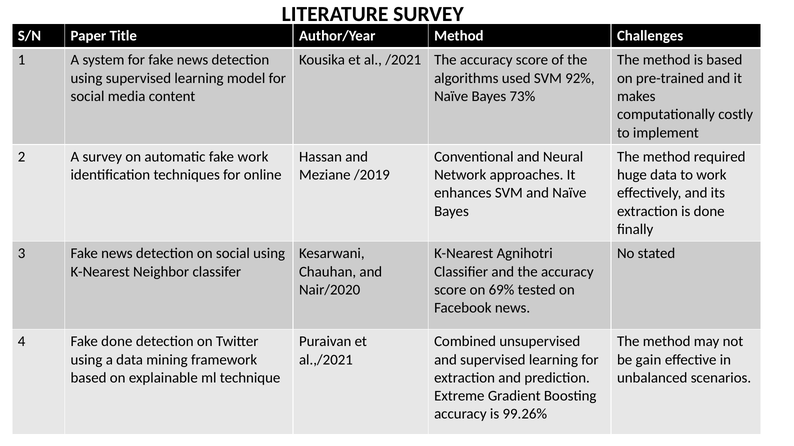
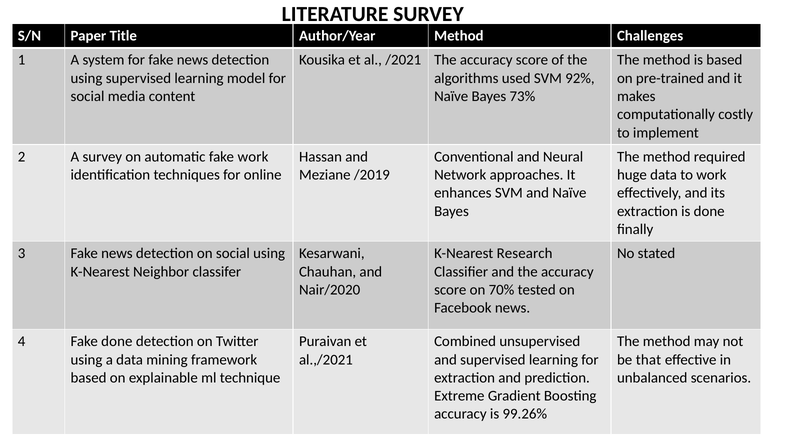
Agnihotri: Agnihotri -> Research (525, 254)
69%: 69% -> 70% (502, 290)
gain: gain -> that (648, 360)
